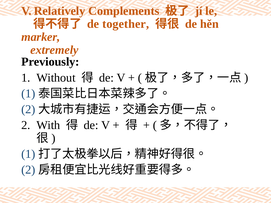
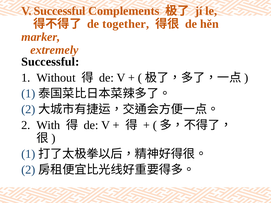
V Relatively: Relatively -> Successful (60, 11)
Previously: Previously -> Successful (50, 62)
